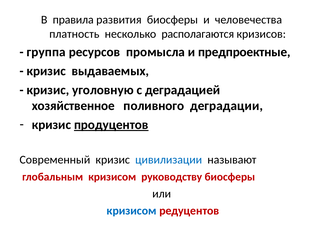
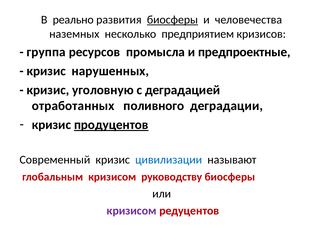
правила: правила -> реально (73, 20)
биосферы underline: none -> present (172, 20)
платность: платность -> наземных (74, 34)
располагаются: располагаются -> предприятием (198, 34)
выдаваемых: выдаваемых -> нарушенных (110, 71)
хозяйственное: хозяйственное -> отработанных (73, 106)
кризисом colour: blue -> purple (132, 210)
